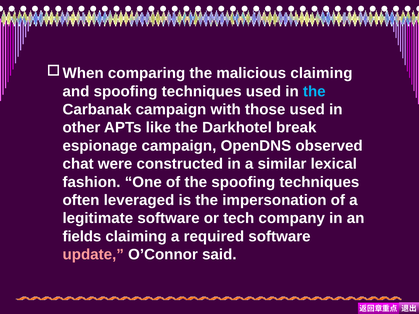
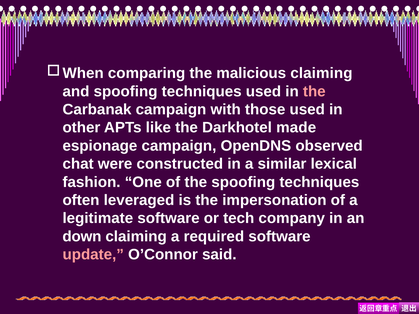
the colour: light blue -> pink (314, 91)
break: break -> made (296, 128)
fields: fields -> down (82, 237)
